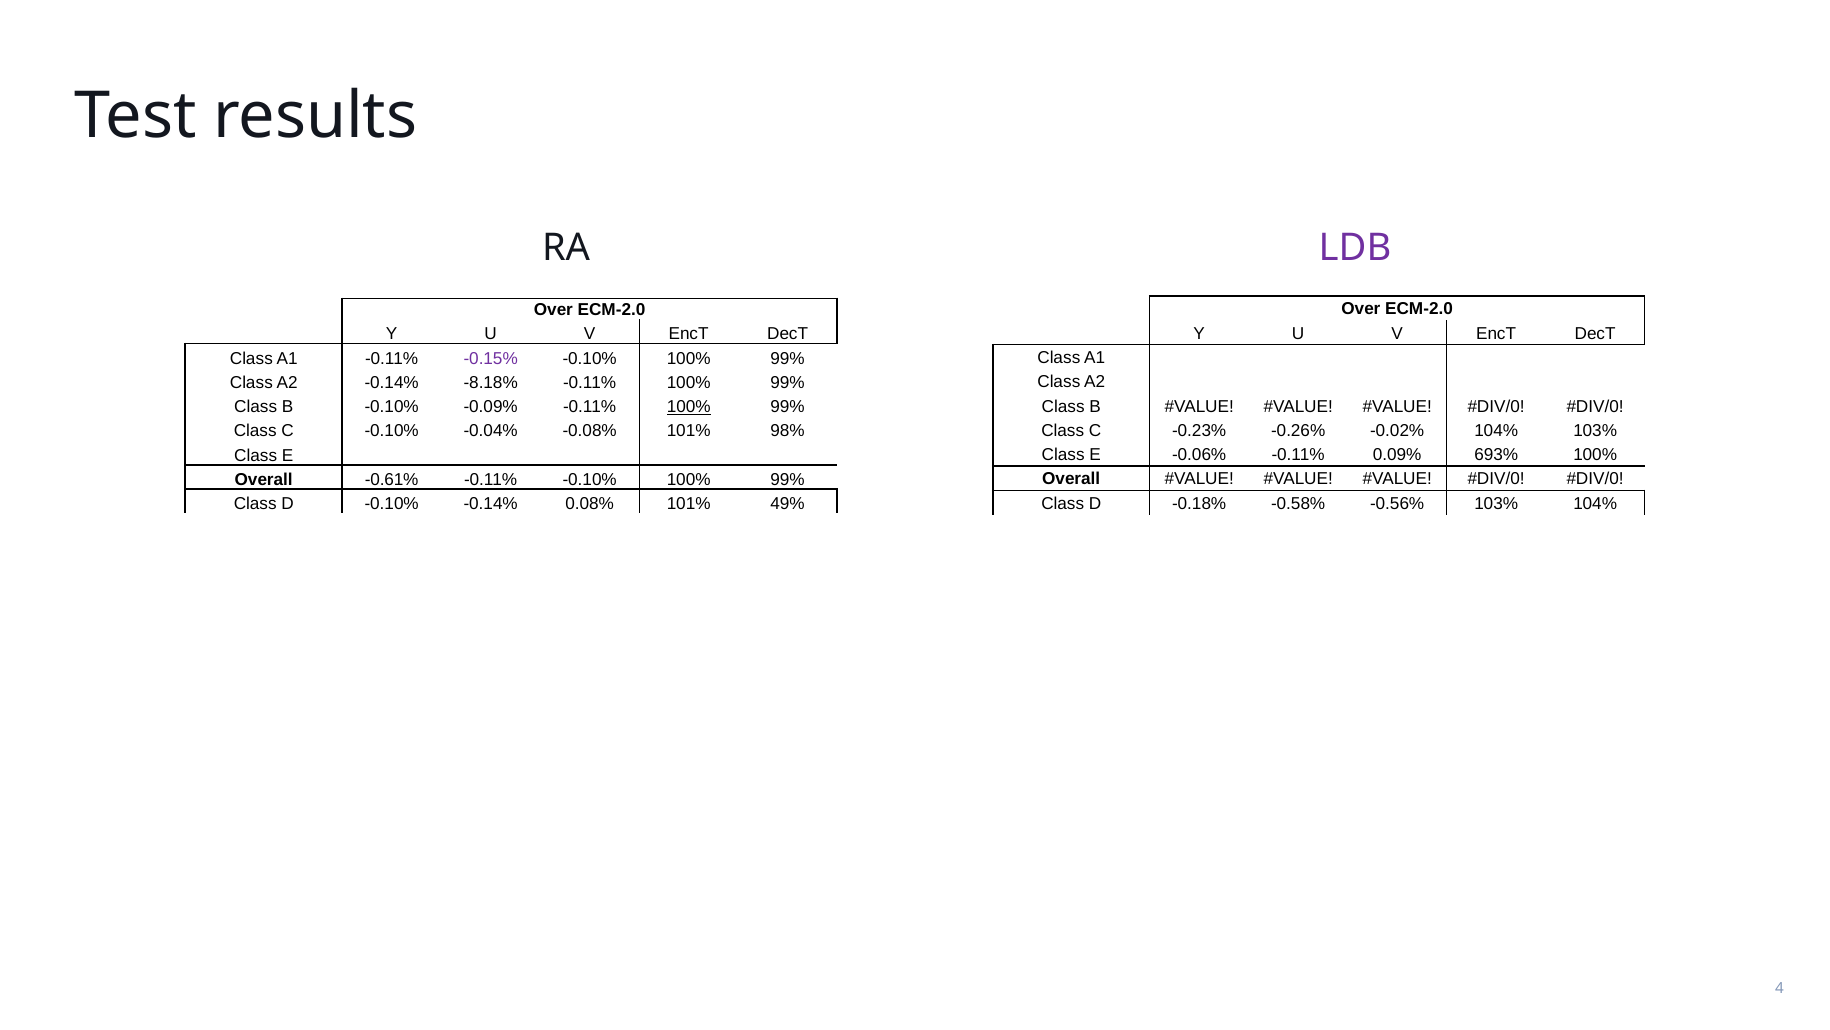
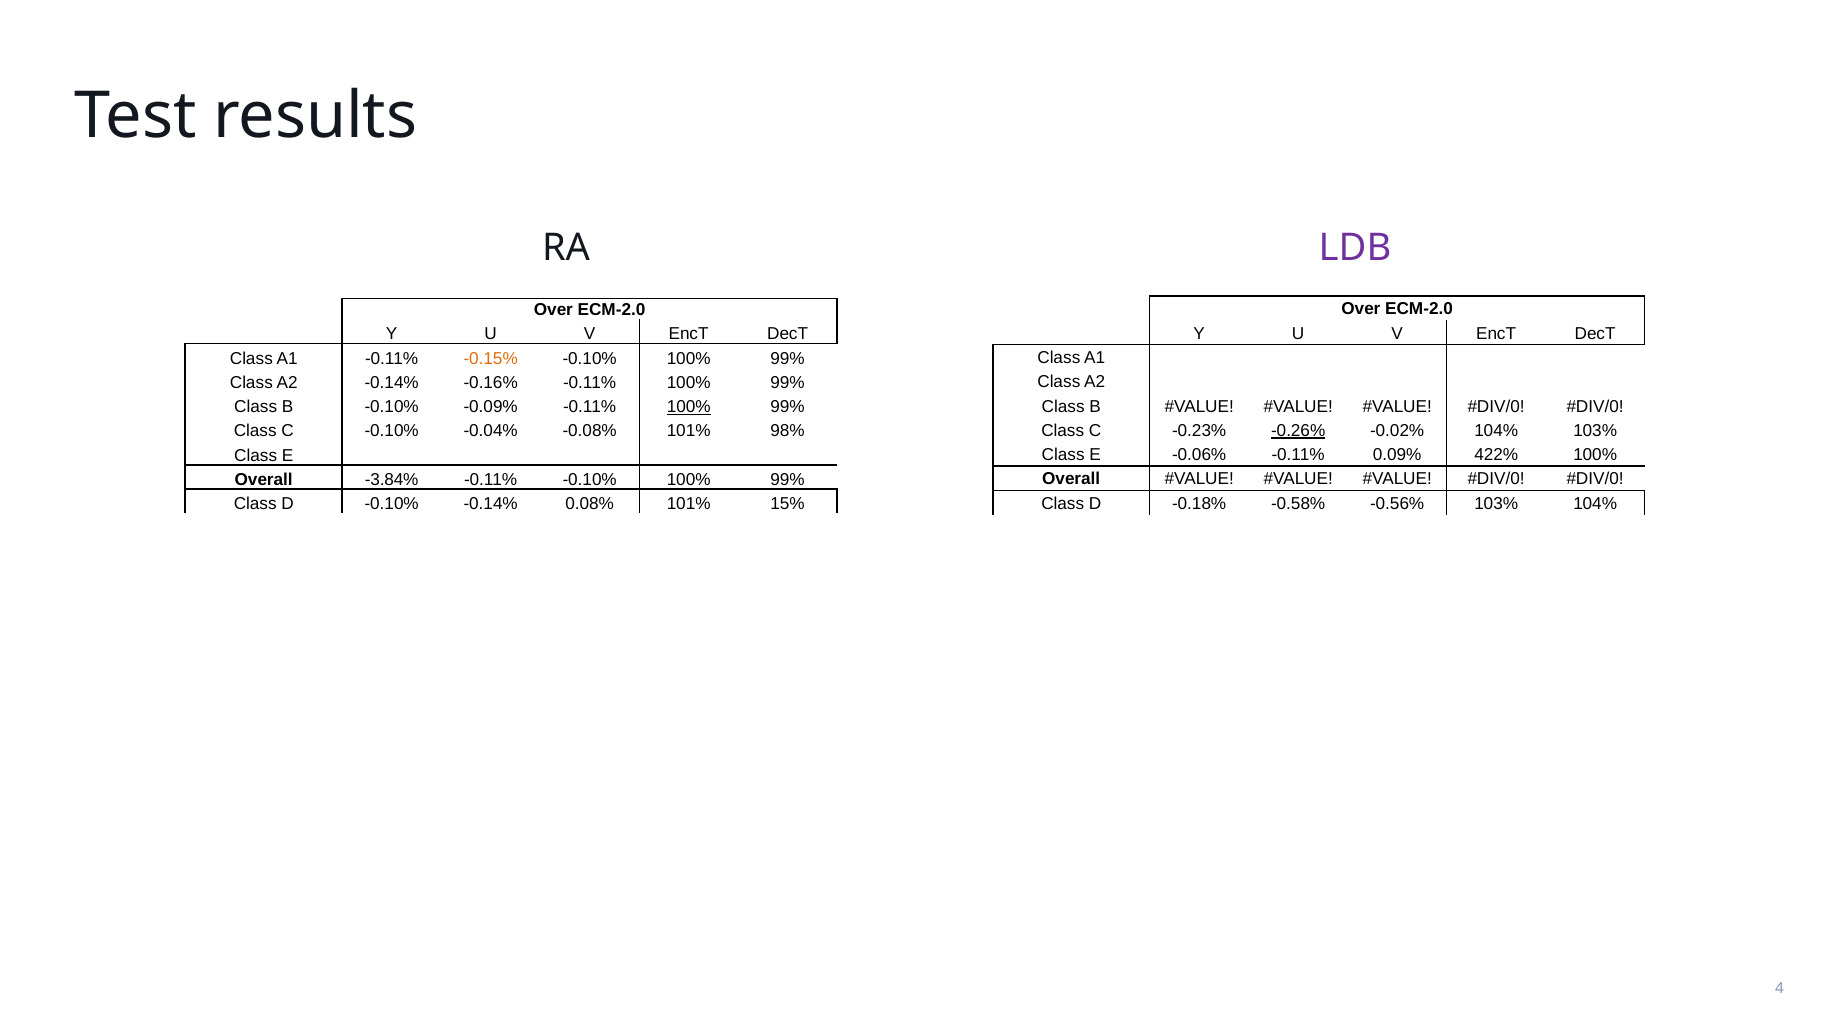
-0.15% colour: purple -> orange (491, 358)
-8.18%: -8.18% -> -0.16% (491, 382)
-0.26% underline: none -> present (1298, 430)
693%: 693% -> 422% (1496, 455)
-0.61%: -0.61% -> -3.84% (392, 479)
49%: 49% -> 15% (788, 504)
